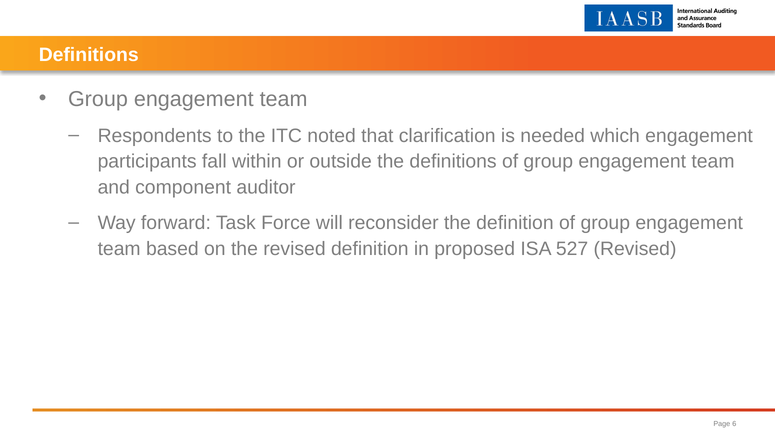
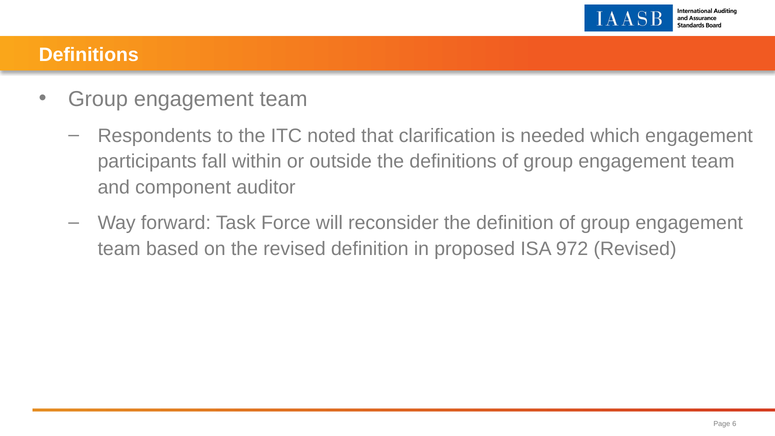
527: 527 -> 972 (572, 249)
